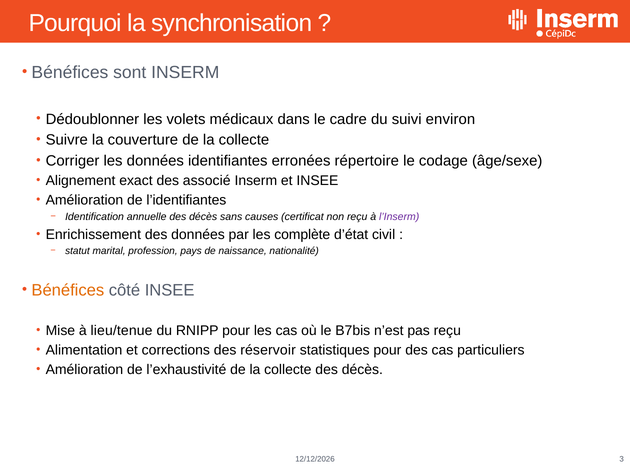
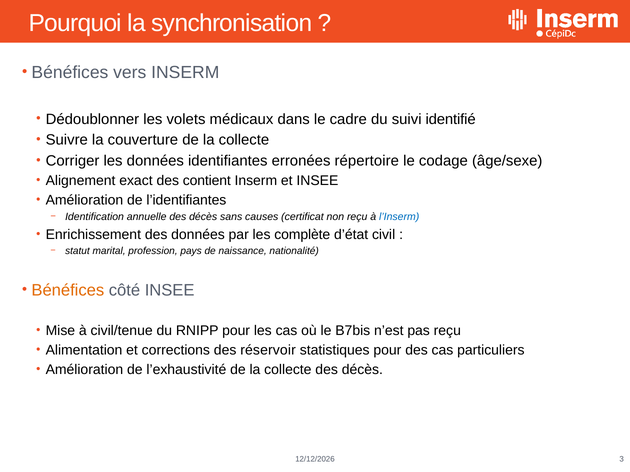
sont: sont -> vers (130, 72)
environ: environ -> identifié (451, 119)
associé: associé -> contient (207, 181)
l’Inserm colour: purple -> blue (399, 217)
lieu/tenue: lieu/tenue -> civil/tenue (122, 331)
